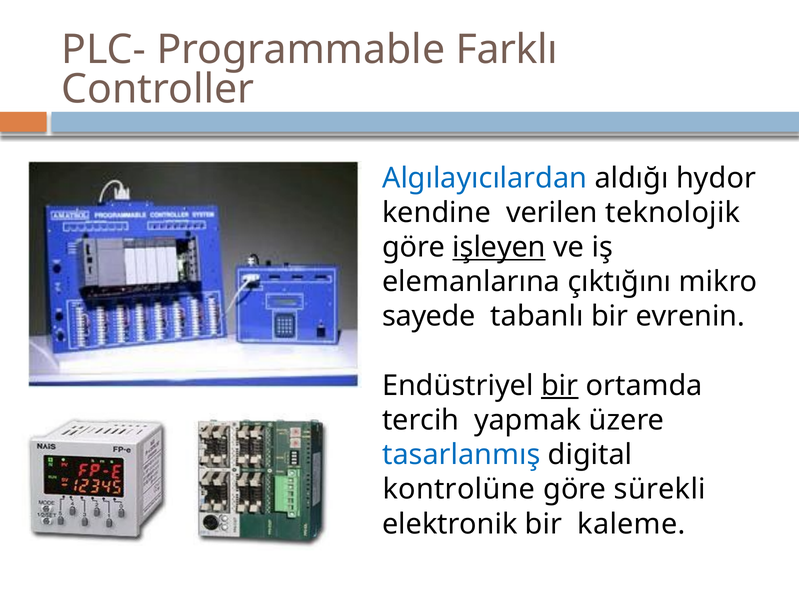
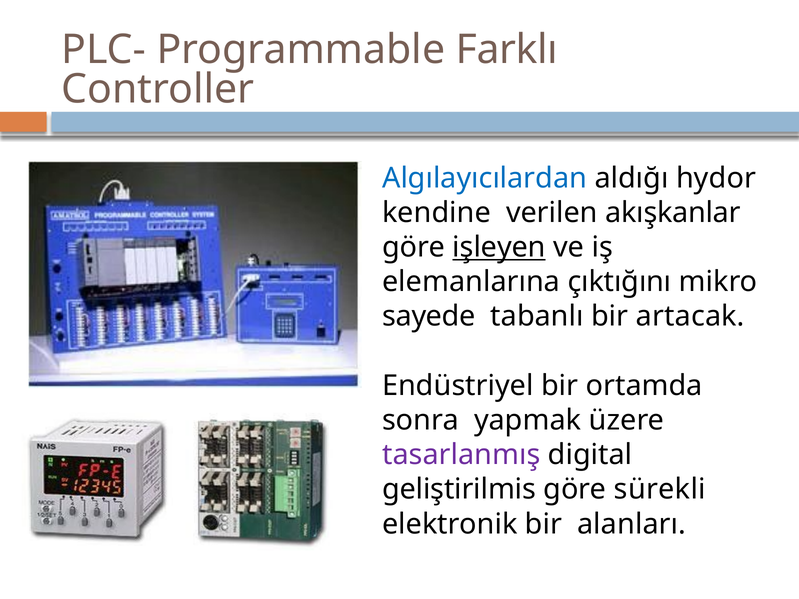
teknolojik: teknolojik -> akışkanlar (673, 213)
evrenin: evrenin -> artacak (690, 317)
bir underline: present -> none (560, 386)
tercih: tercih -> sonra (421, 420)
tasarlanmış colour: blue -> purple (461, 455)
kontrolüne: kontrolüne -> geliştirilmis (459, 490)
kaleme: kaleme -> alanları (632, 524)
